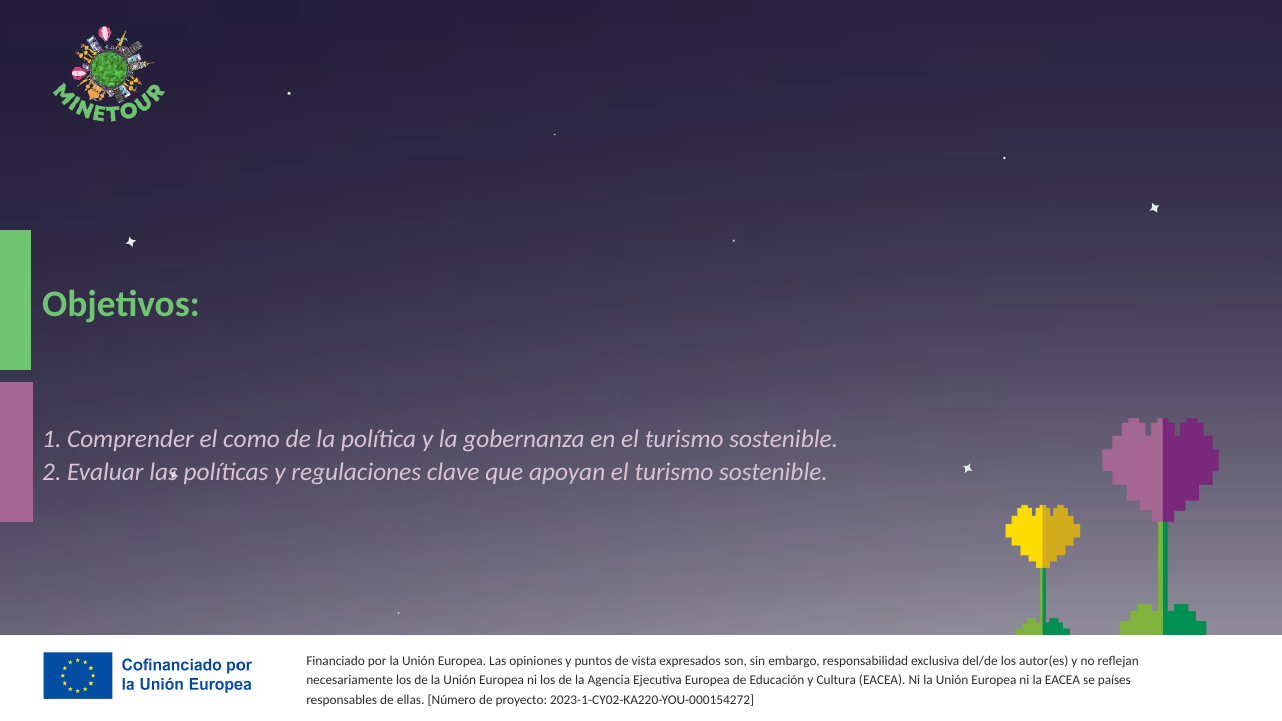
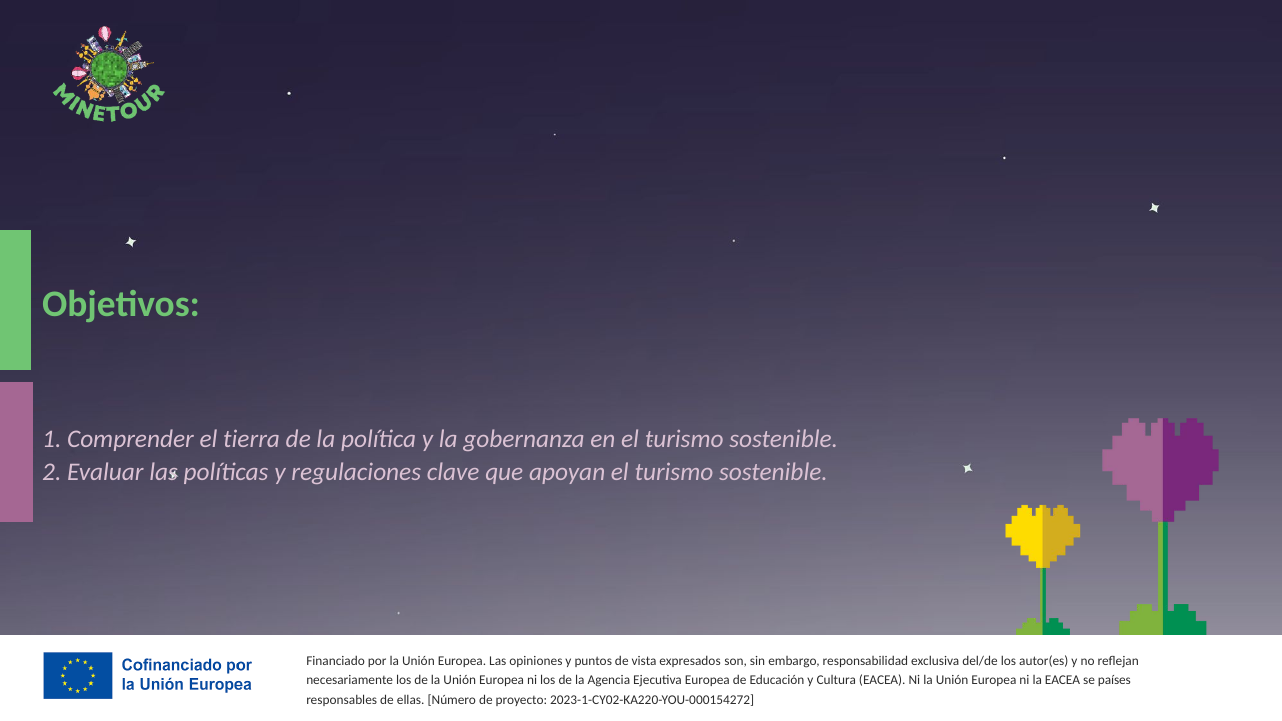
como: como -> tierra (252, 439)
